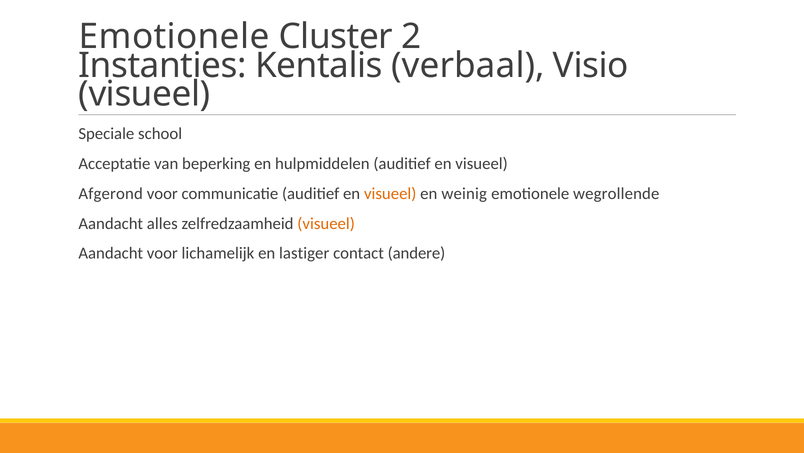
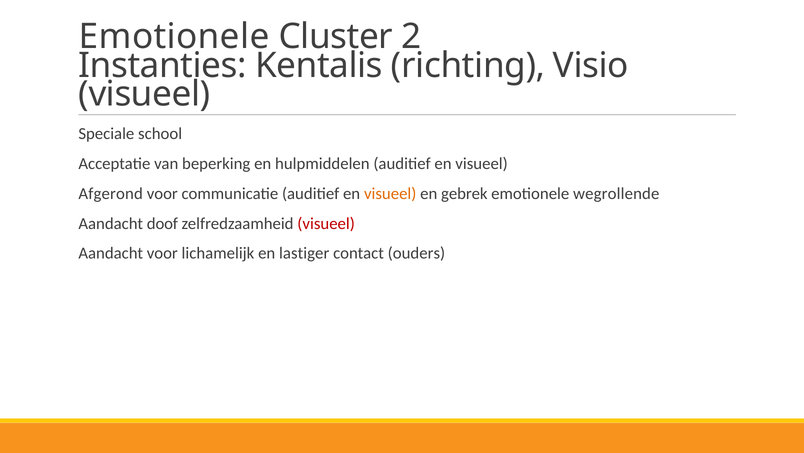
verbaal: verbaal -> richting (468, 65)
weinig: weinig -> gebrek (464, 193)
alles: alles -> doof (162, 223)
visueel colour: orange -> red (326, 223)
andere: andere -> ouders (416, 253)
